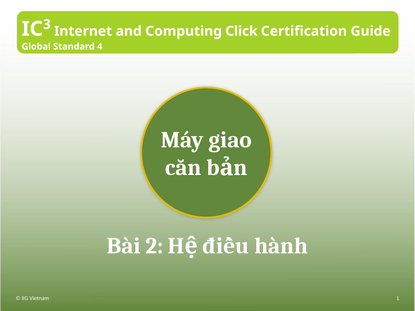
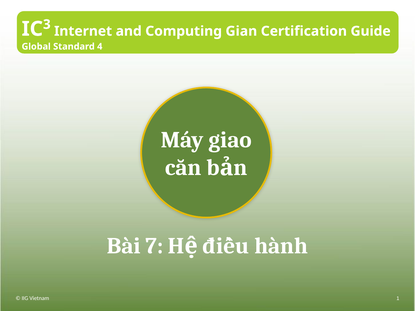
Click: Click -> Gian (241, 31)
2: 2 -> 7 (154, 246)
